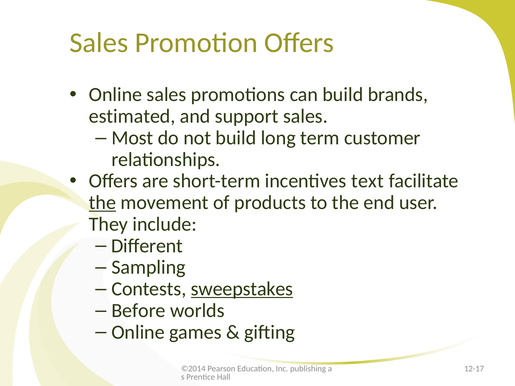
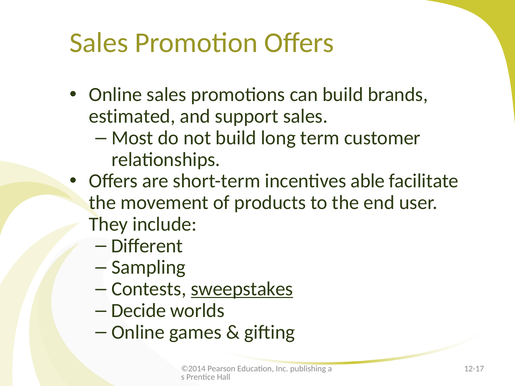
text: text -> able (368, 181)
the underline: present -> none (102, 203)
Before: Before -> Decide (139, 311)
